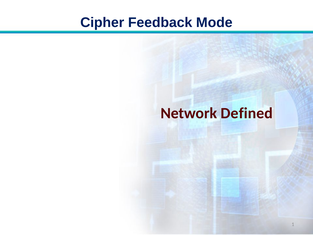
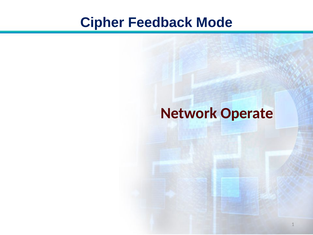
Defined: Defined -> Operate (247, 113)
